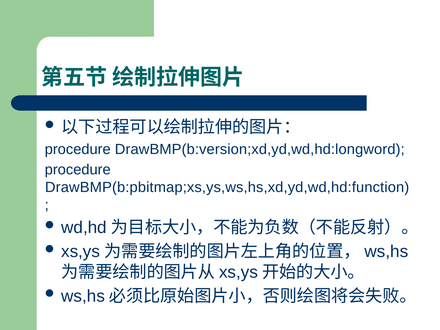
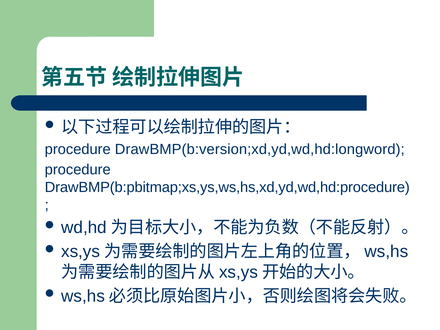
DrawBMP(b:pbitmap;xs,ys,ws,hs,xd,yd,wd,hd:function: DrawBMP(b:pbitmap;xs,ys,ws,hs,xd,yd,wd,hd:function -> DrawBMP(b:pbitmap;xs,ys,ws,hs,xd,yd,wd,hd:procedure (227, 187)
